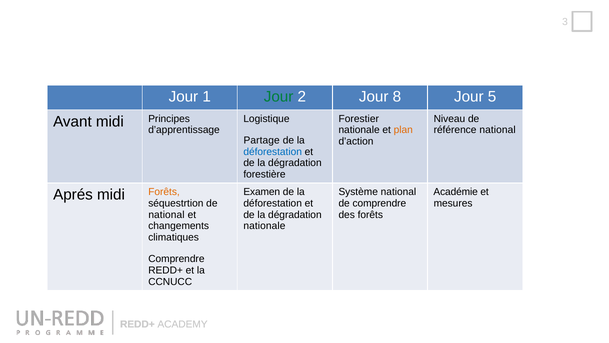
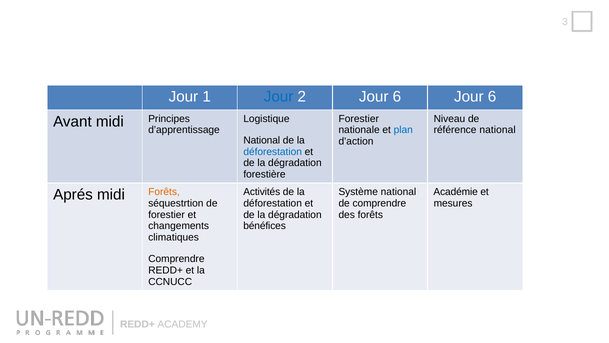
Jour colour: green -> blue (279, 97)
2 Jour 8: 8 -> 6 (397, 97)
5: 5 -> 6 (492, 97)
plan colour: orange -> blue (403, 130)
Partage: Partage -> National (262, 140)
Examen: Examen -> Activités (262, 192)
national: national -> forestier (167, 214)
nationale: nationale -> bénéfices (265, 226)
